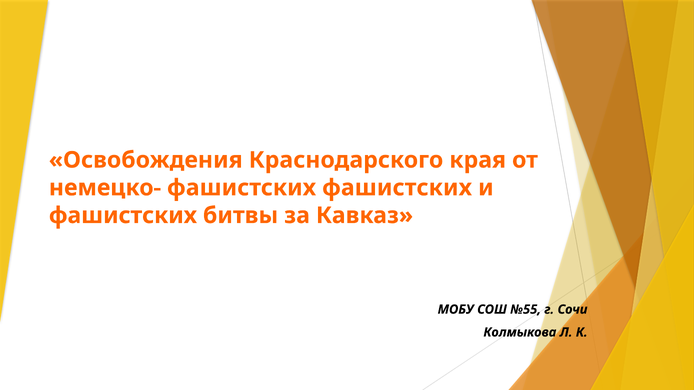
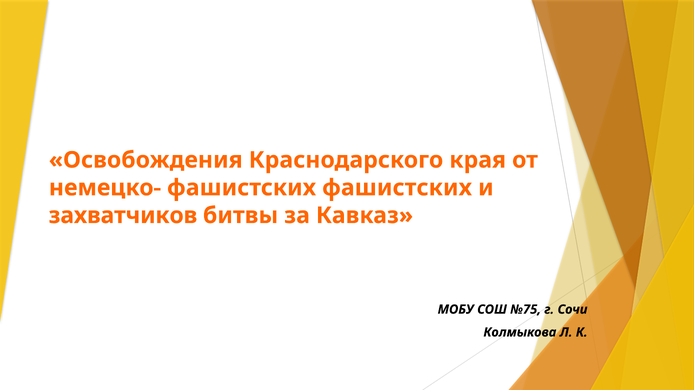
фашистских: фашистских -> захватчиков (123, 216)
№55: №55 -> №75 (526, 310)
